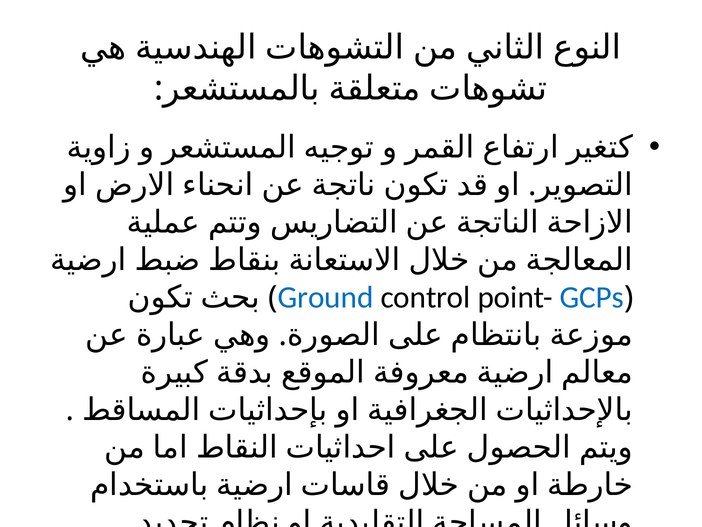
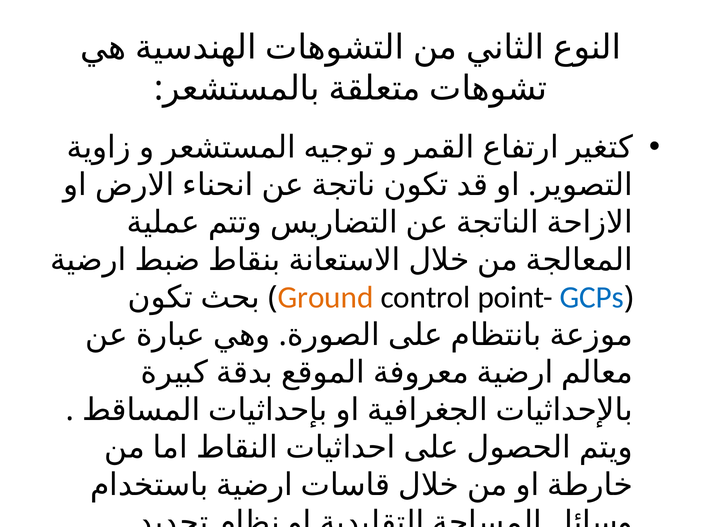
Ground colour: blue -> orange (326, 297)
